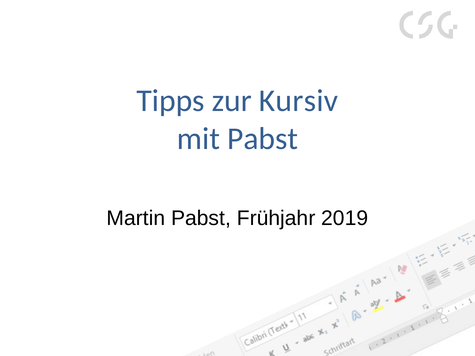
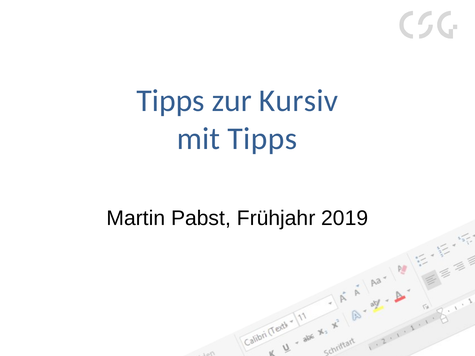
mit Pabst: Pabst -> Tipps (262, 139)
